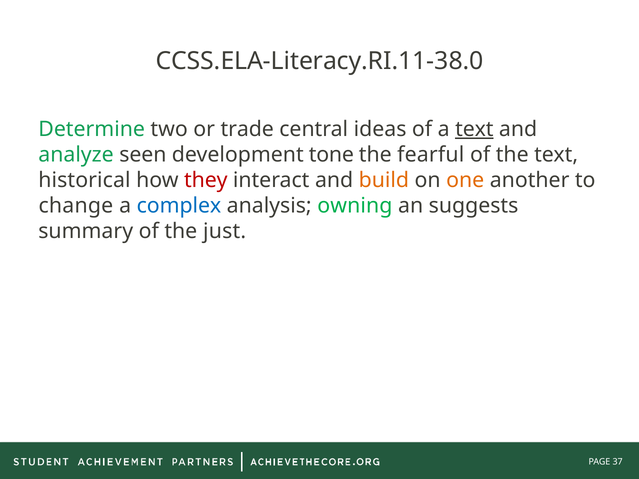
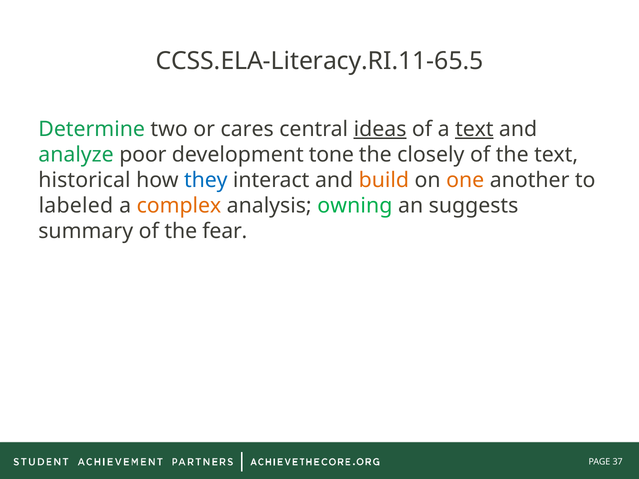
CCSS.ELA-Literacy.RI.11-38.0: CCSS.ELA-Literacy.RI.11-38.0 -> CCSS.ELA-Literacy.RI.11-65.5 (320, 61)
trade: trade -> cares (247, 129)
ideas underline: none -> present (380, 129)
seen: seen -> poor (143, 155)
fearful: fearful -> closely (431, 155)
they colour: red -> blue (206, 180)
change: change -> labeled (76, 206)
complex colour: blue -> orange (179, 206)
just: just -> fear (225, 232)
